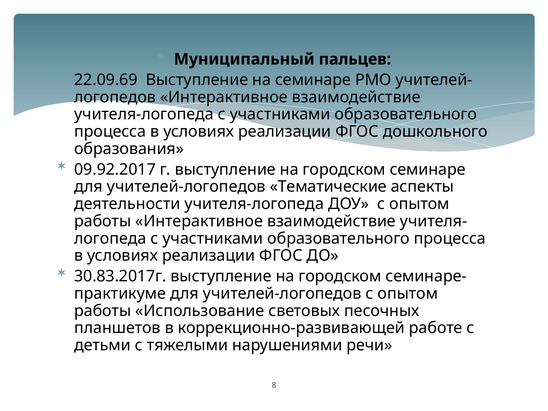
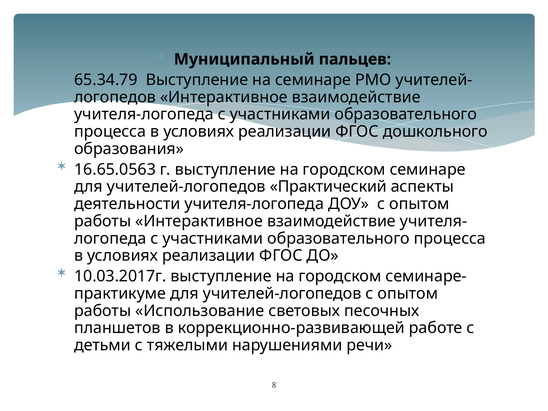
22.09.69: 22.09.69 -> 65.34.79 (106, 80)
09.92.2017: 09.92.2017 -> 16.65.0563 (115, 169)
Тематические: Тематические -> Практический (328, 187)
30.83.2017г: 30.83.2017г -> 10.03.2017г (120, 276)
